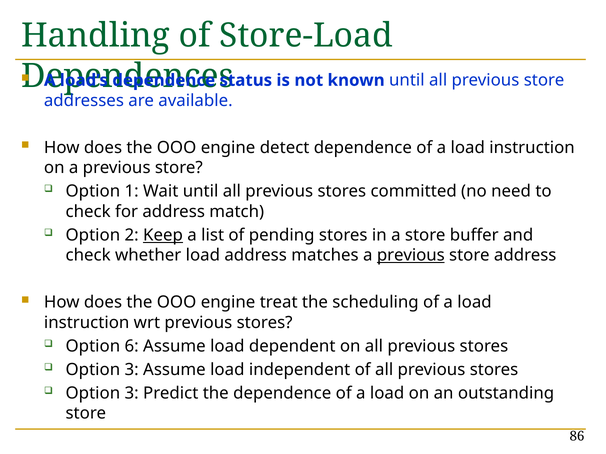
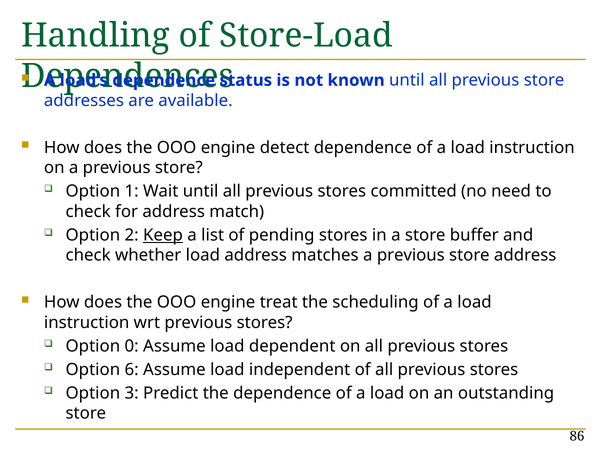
previous underline: present -> none (411, 255)
6: 6 -> 0 (132, 346)
3: 3 -> 6 (132, 370)
